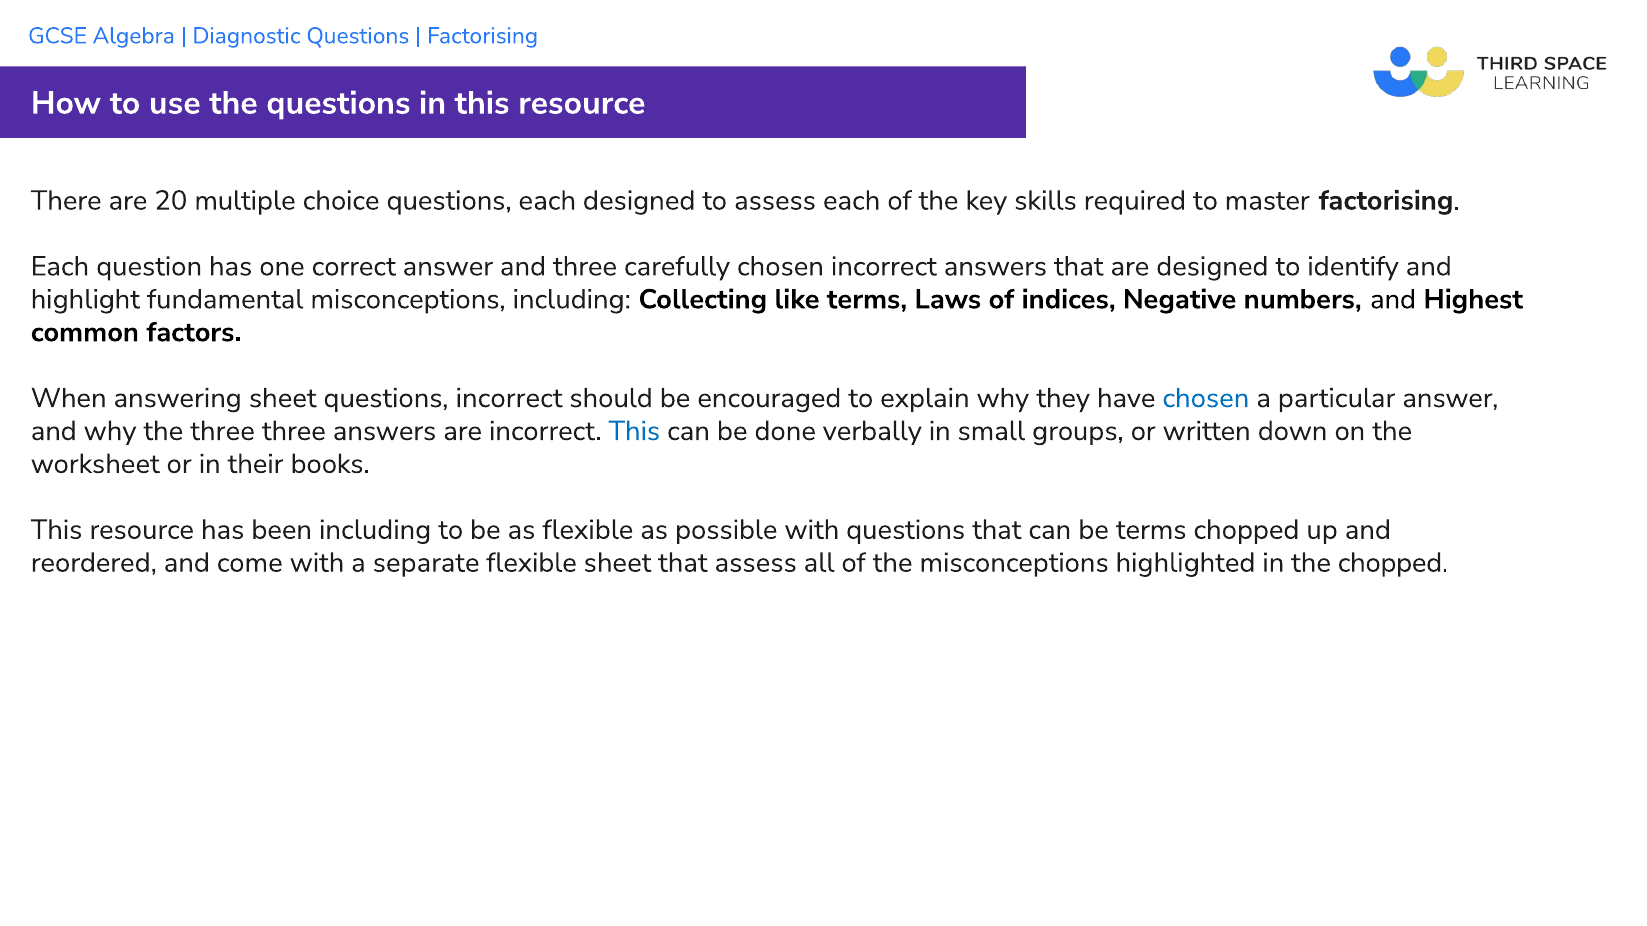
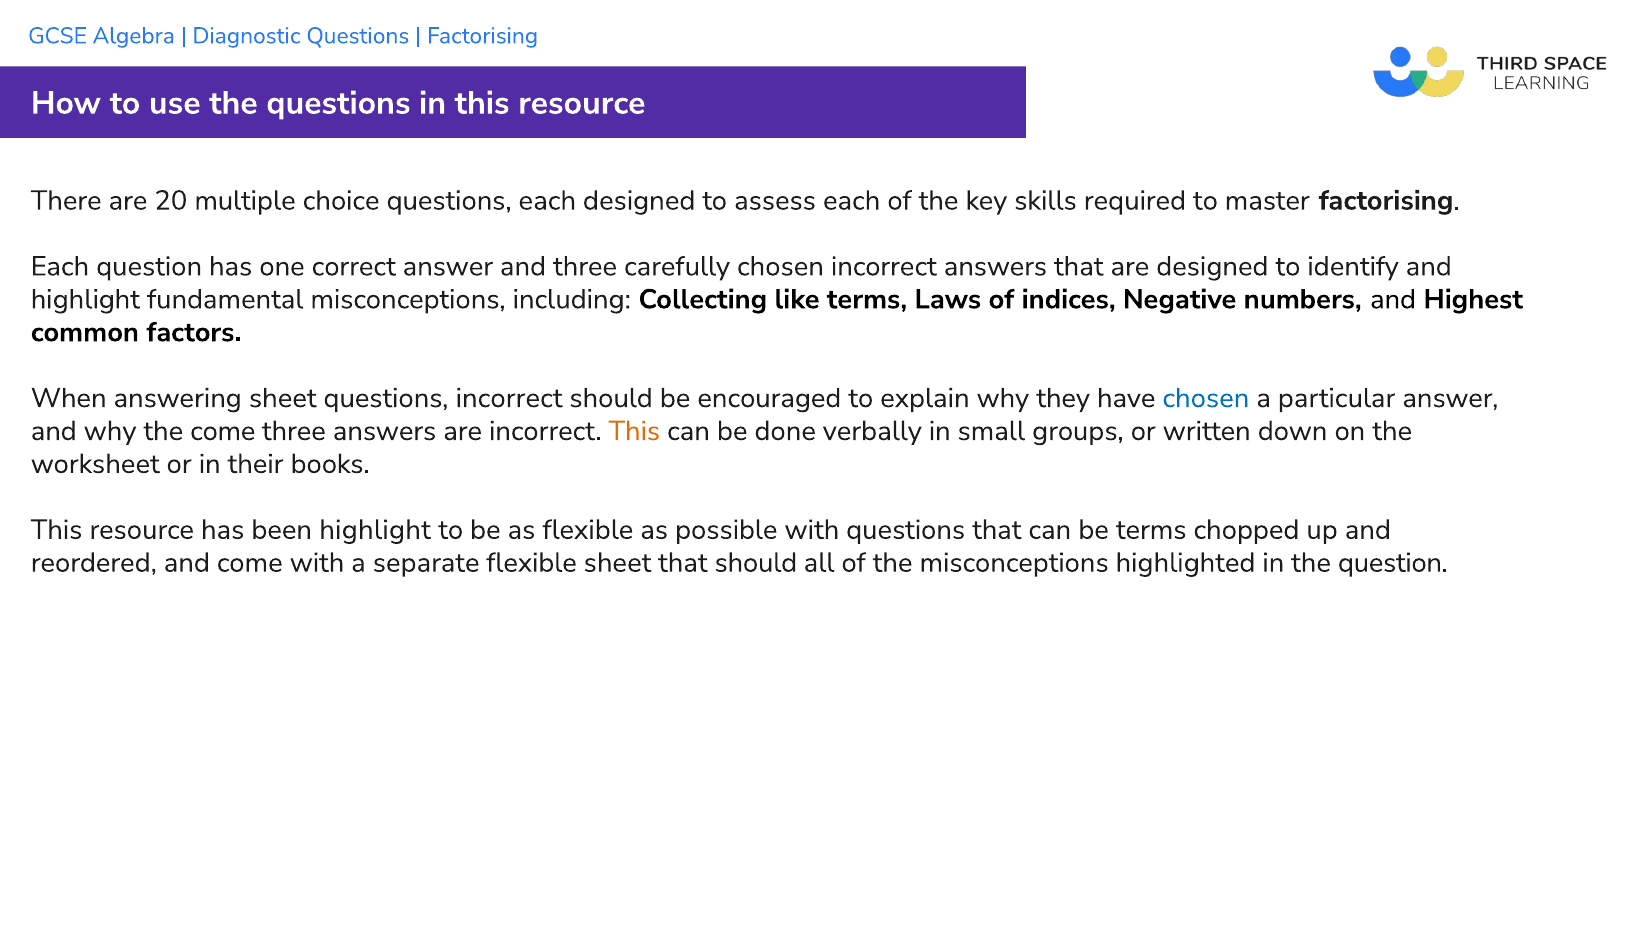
the three: three -> come (223, 431)
This colour: blue -> orange (634, 431)
been including: including -> highlight (375, 530)
that assess: assess -> should (756, 563)
the chopped: chopped -> question (1393, 563)
